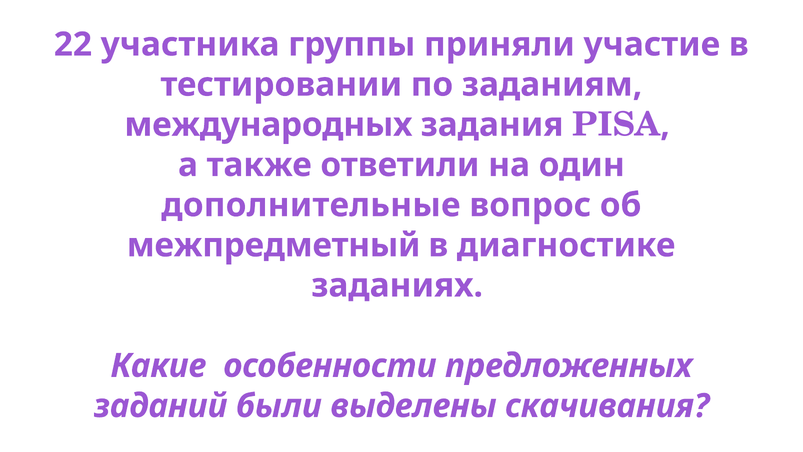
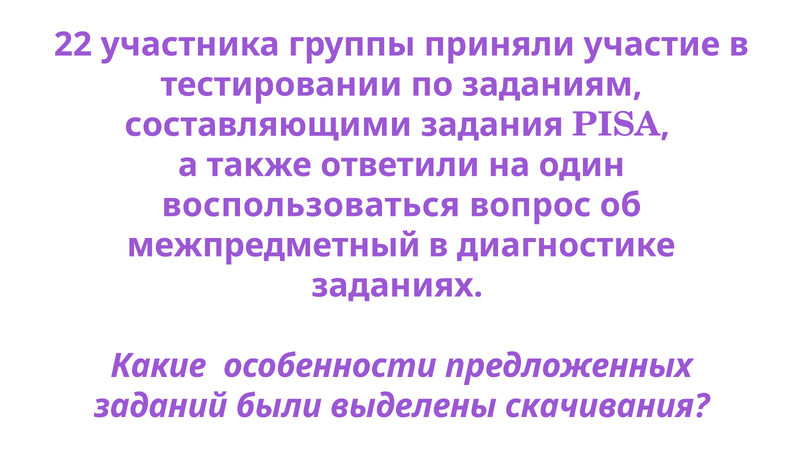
международных: международных -> составляющими (268, 125)
дополнительные: дополнительные -> воспользоваться (311, 205)
